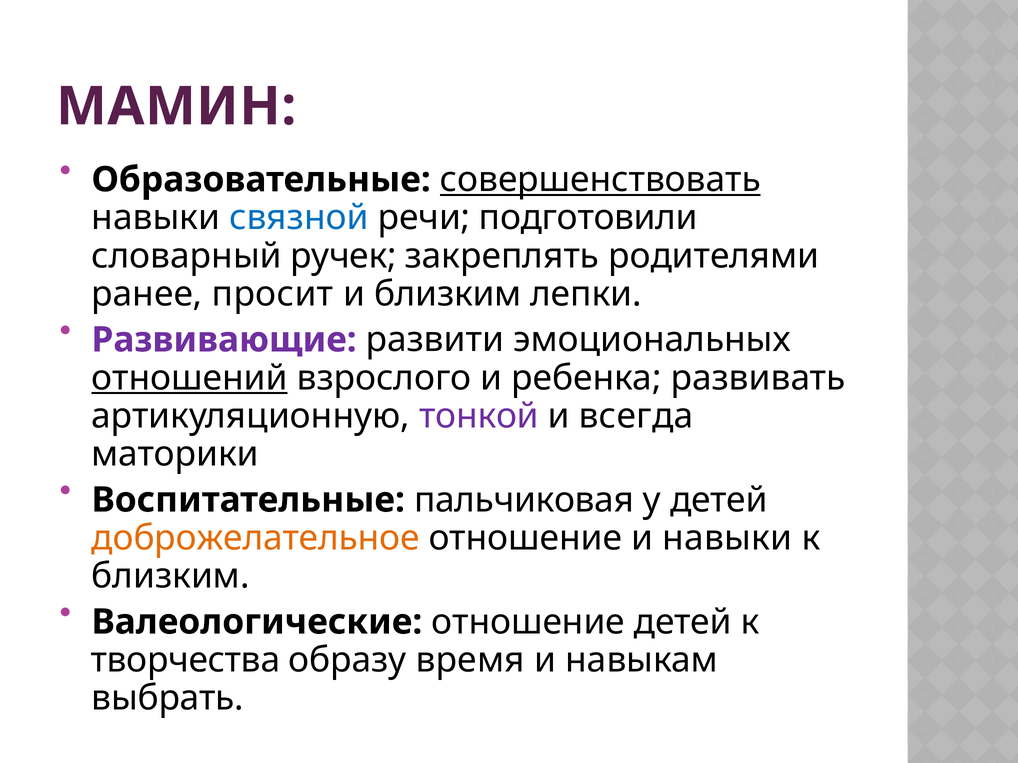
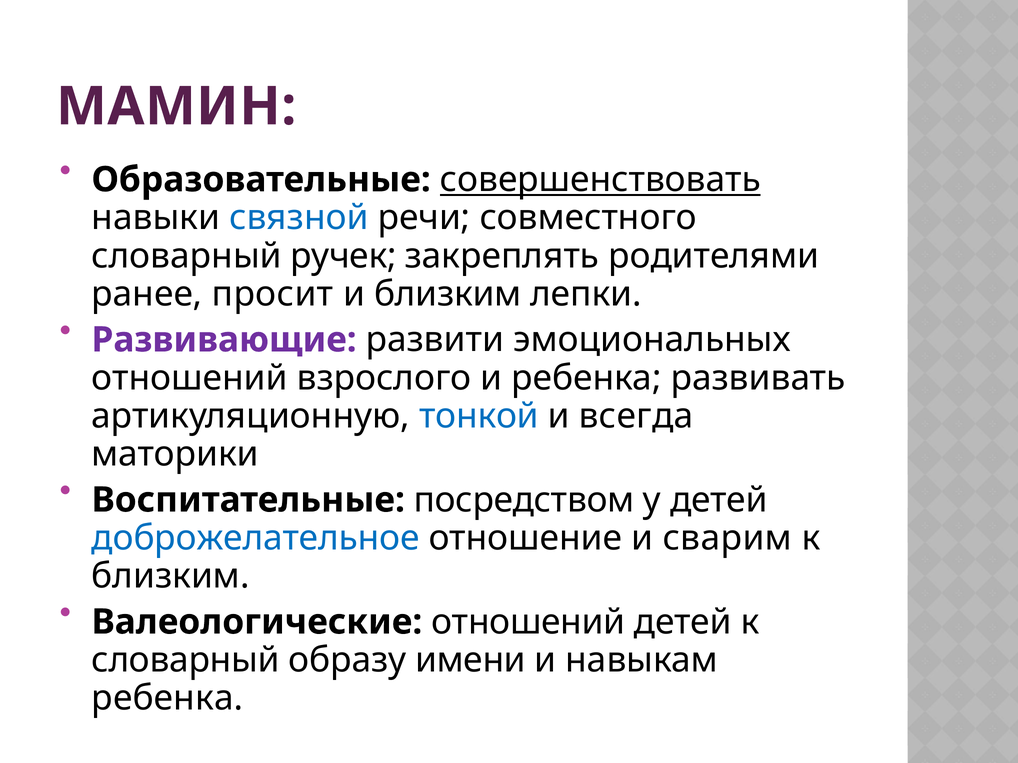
подготовили: подготовили -> совместного (588, 218)
отношений underline: present -> none (189, 378)
тонкой colour: purple -> blue (479, 416)
пальчиковая: пальчиковая -> посредством (524, 500)
доброжелательное colour: orange -> blue (256, 538)
и навыки: навыки -> сварим (727, 538)
Валеологические отношение: отношение -> отношений (528, 622)
творчества: творчества -> словарный (185, 660)
время: время -> имени (470, 660)
выбрать: выбрать -> ребенка (167, 699)
